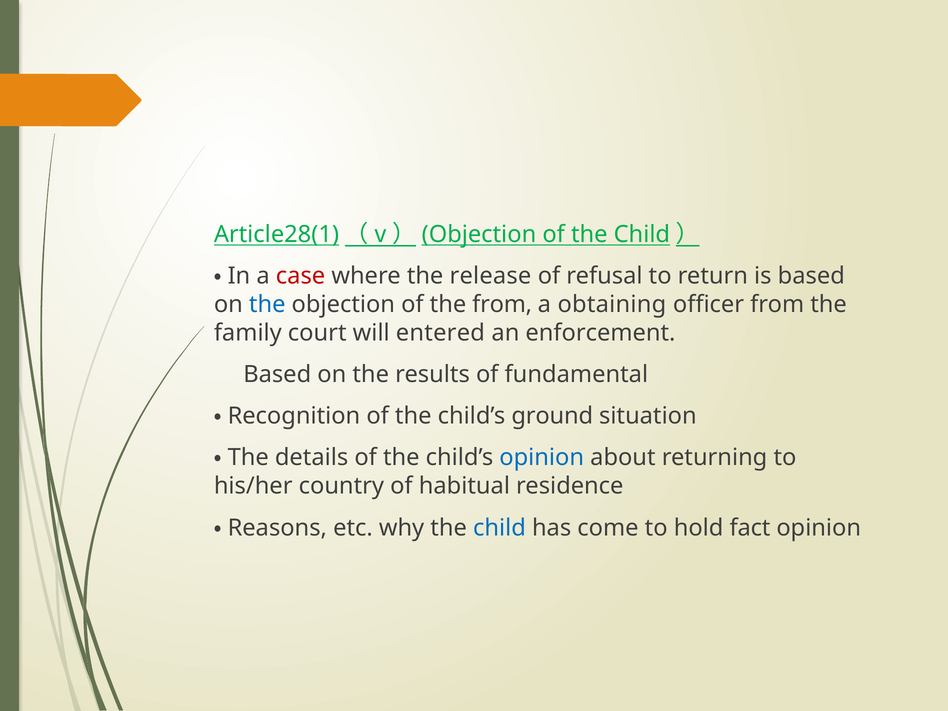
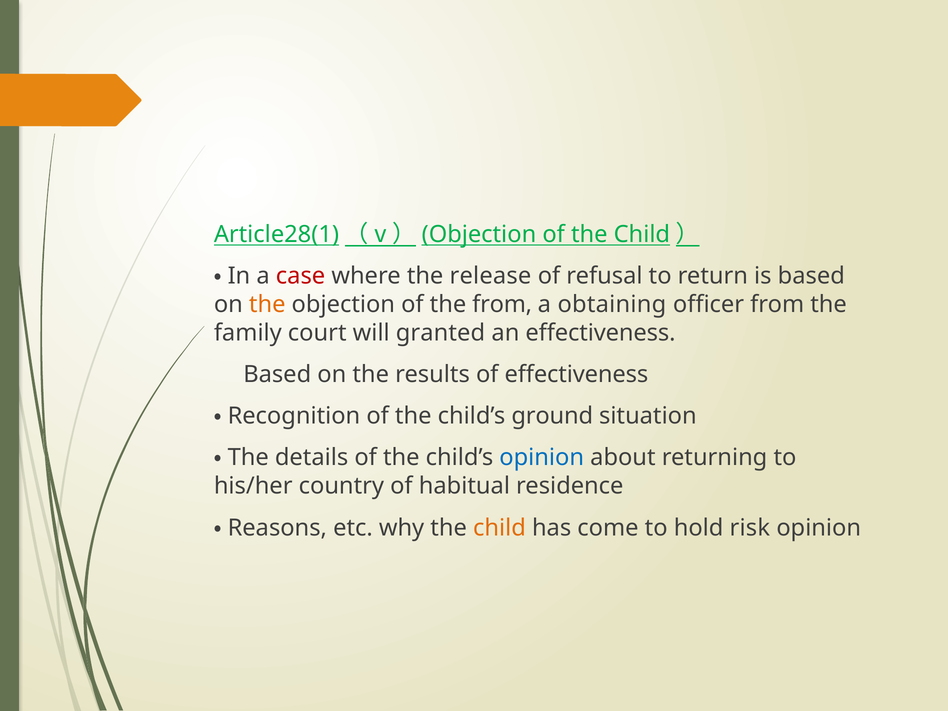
the colour: blue -> orange (267, 304)
entered: entered -> granted (440, 333)
an enforcement: enforcement -> effectiveness (601, 333)
of fundamental: fundamental -> effectiveness (576, 374)
child colour: blue -> orange (499, 528)
fact: fact -> risk (750, 528)
